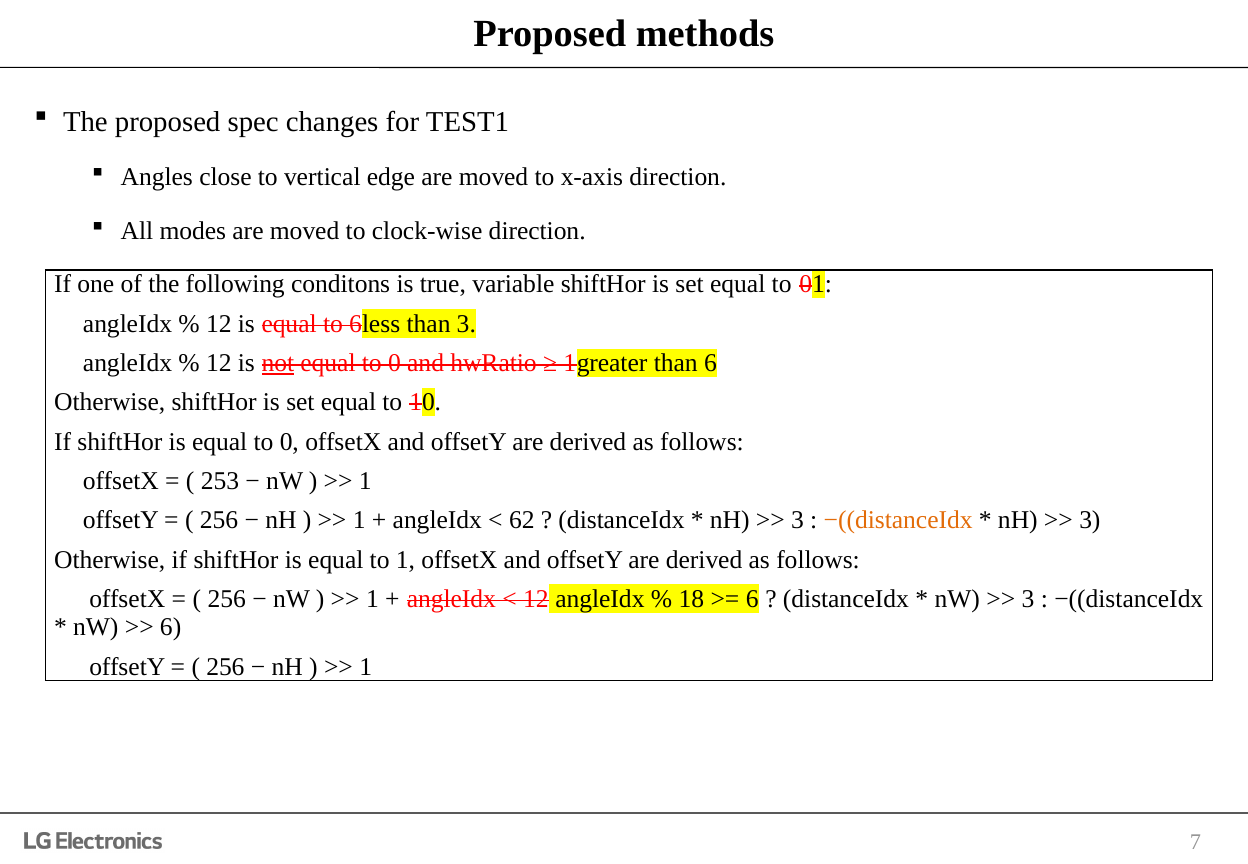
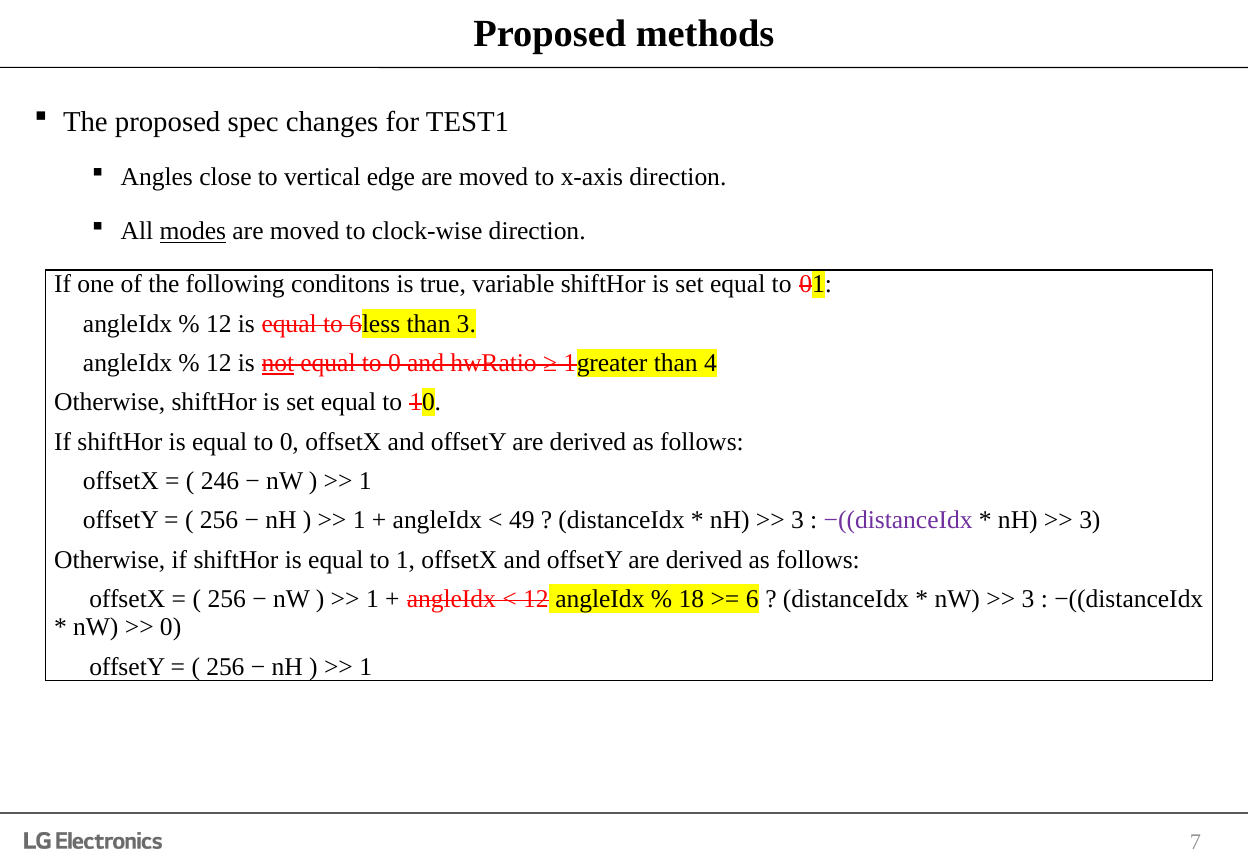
modes underline: none -> present (193, 231)
than 6: 6 -> 4 (710, 363)
253: 253 -> 246 (220, 481)
62: 62 -> 49 (522, 520)
−((distanceIdx colour: orange -> purple (898, 520)
6: 6 -> 0 (171, 627)
